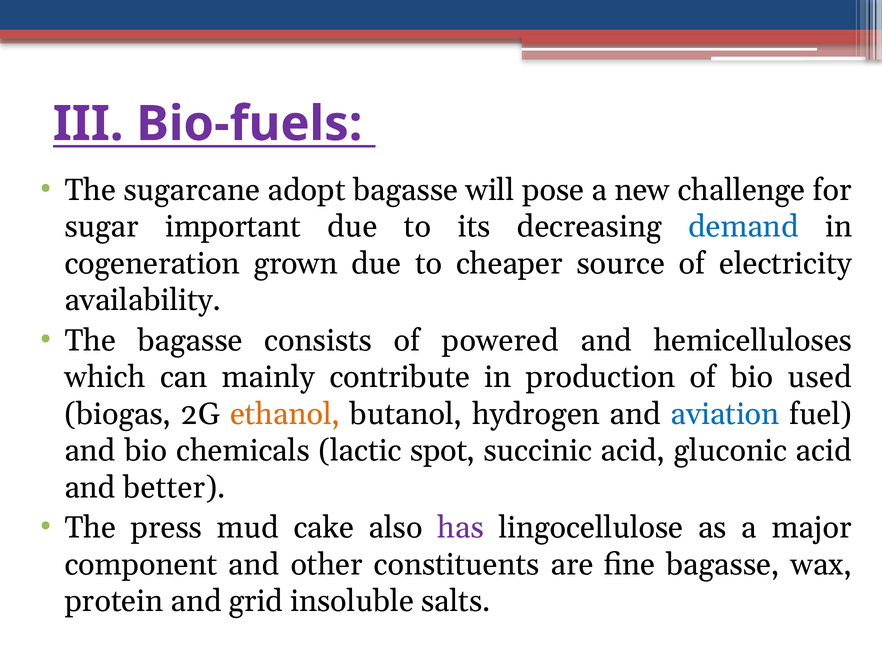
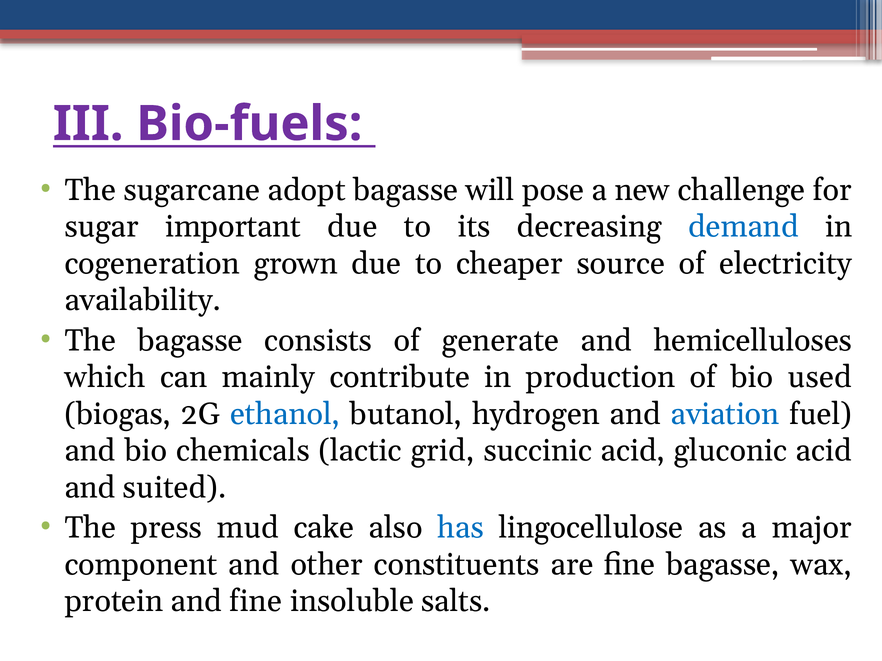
powered: powered -> generate (500, 341)
ethanol colour: orange -> blue (285, 414)
spot: spot -> grid (442, 451)
better: better -> suited (175, 488)
has colour: purple -> blue (461, 528)
and grid: grid -> fine (256, 602)
